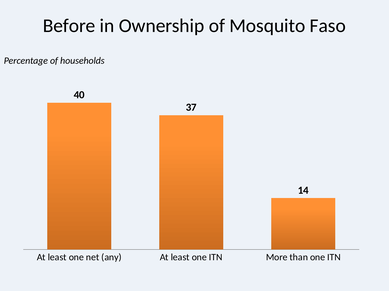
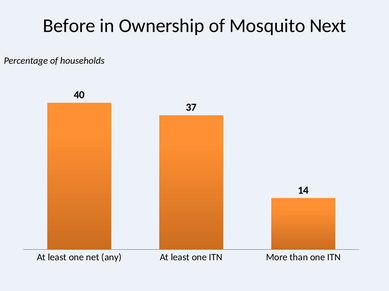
Faso: Faso -> Next (328, 26)
